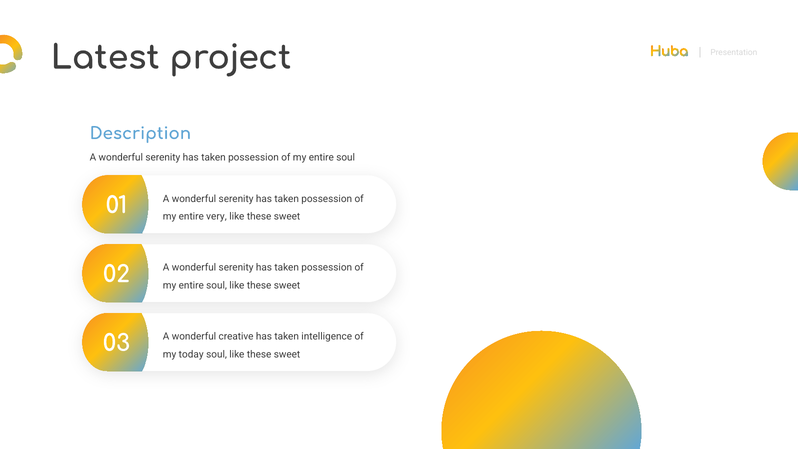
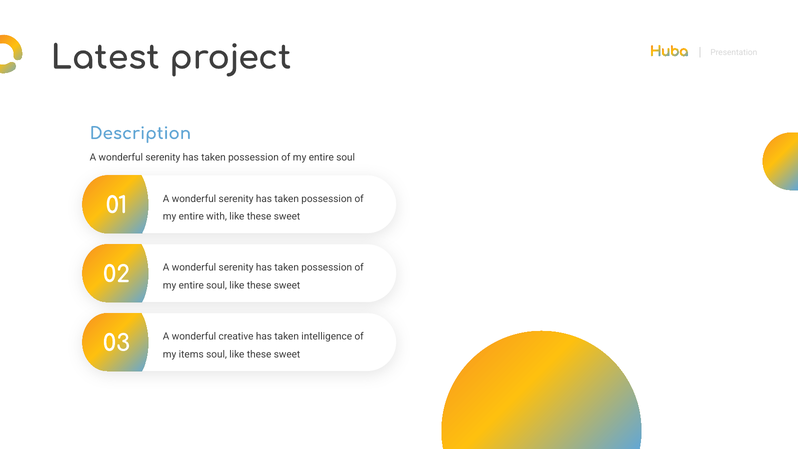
very: very -> with (217, 217)
today: today -> items (191, 354)
